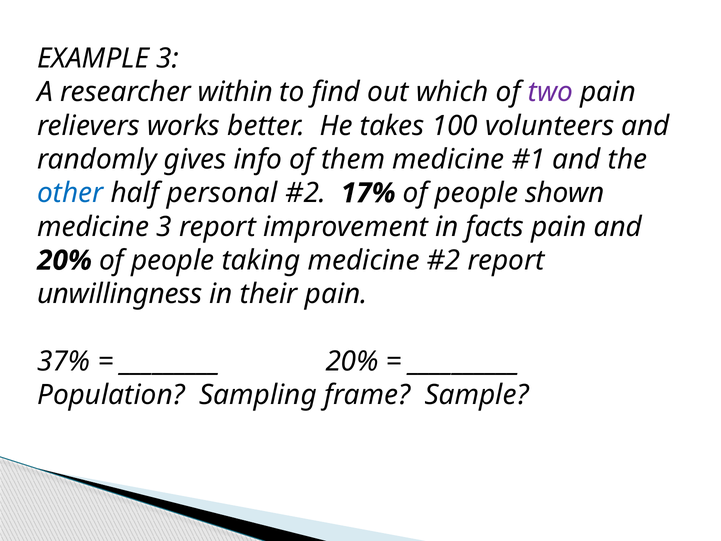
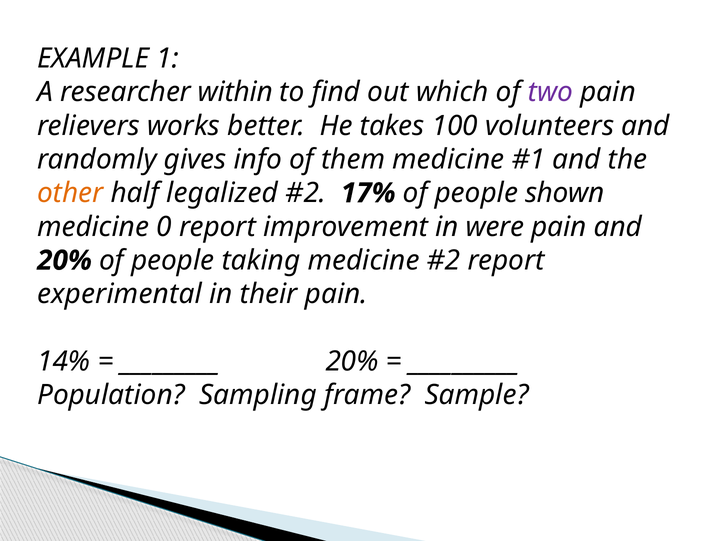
EXAMPLE 3: 3 -> 1 (168, 58)
other colour: blue -> orange (70, 193)
personal: personal -> legalized (222, 193)
medicine 3: 3 -> 0 (164, 227)
facts: facts -> were (495, 227)
unwillingness: unwillingness -> experimental (119, 294)
37%: 37% -> 14% (64, 361)
